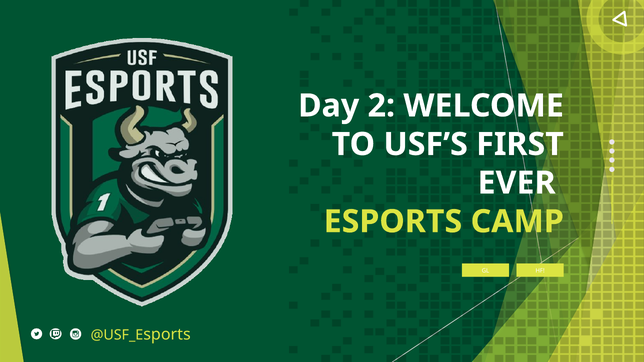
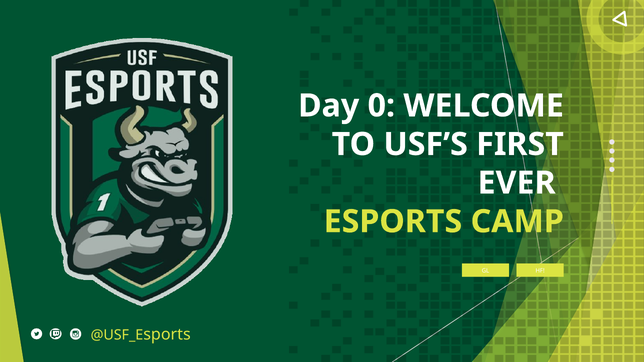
2: 2 -> 0 (381, 106)
